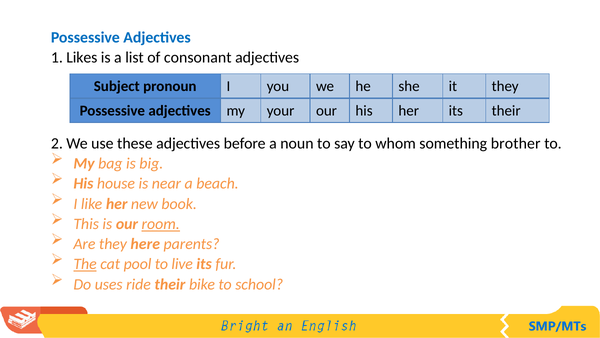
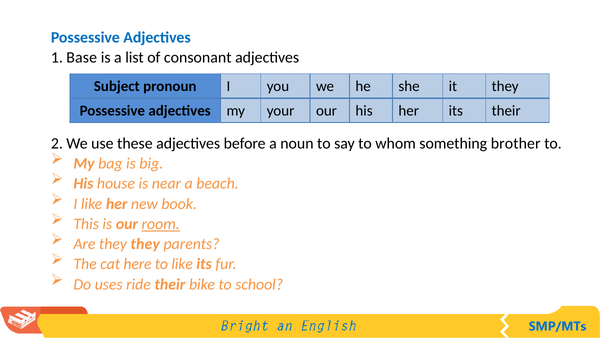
Likes: Likes -> Base (82, 57)
they here: here -> they (145, 244)
The underline: present -> none (85, 264)
pool: pool -> here (138, 264)
to live: live -> like (182, 264)
